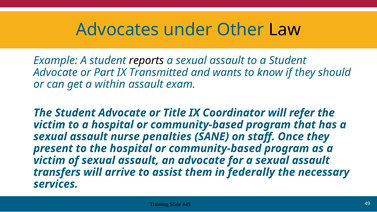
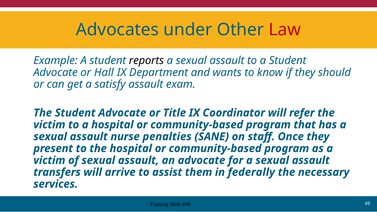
Law colour: black -> red (285, 30)
Part: Part -> Hall (104, 73)
Transmitted: Transmitted -> Department (159, 73)
within: within -> satisfy (110, 84)
